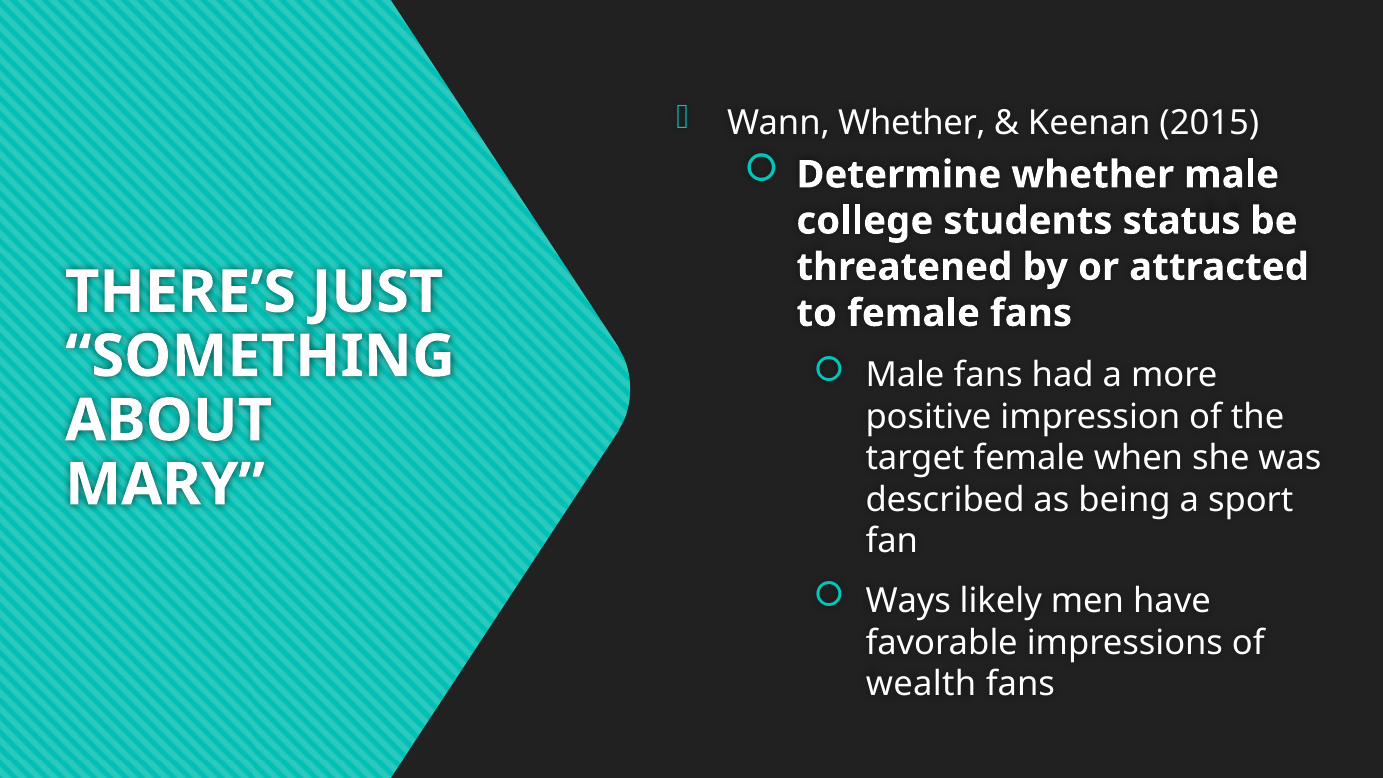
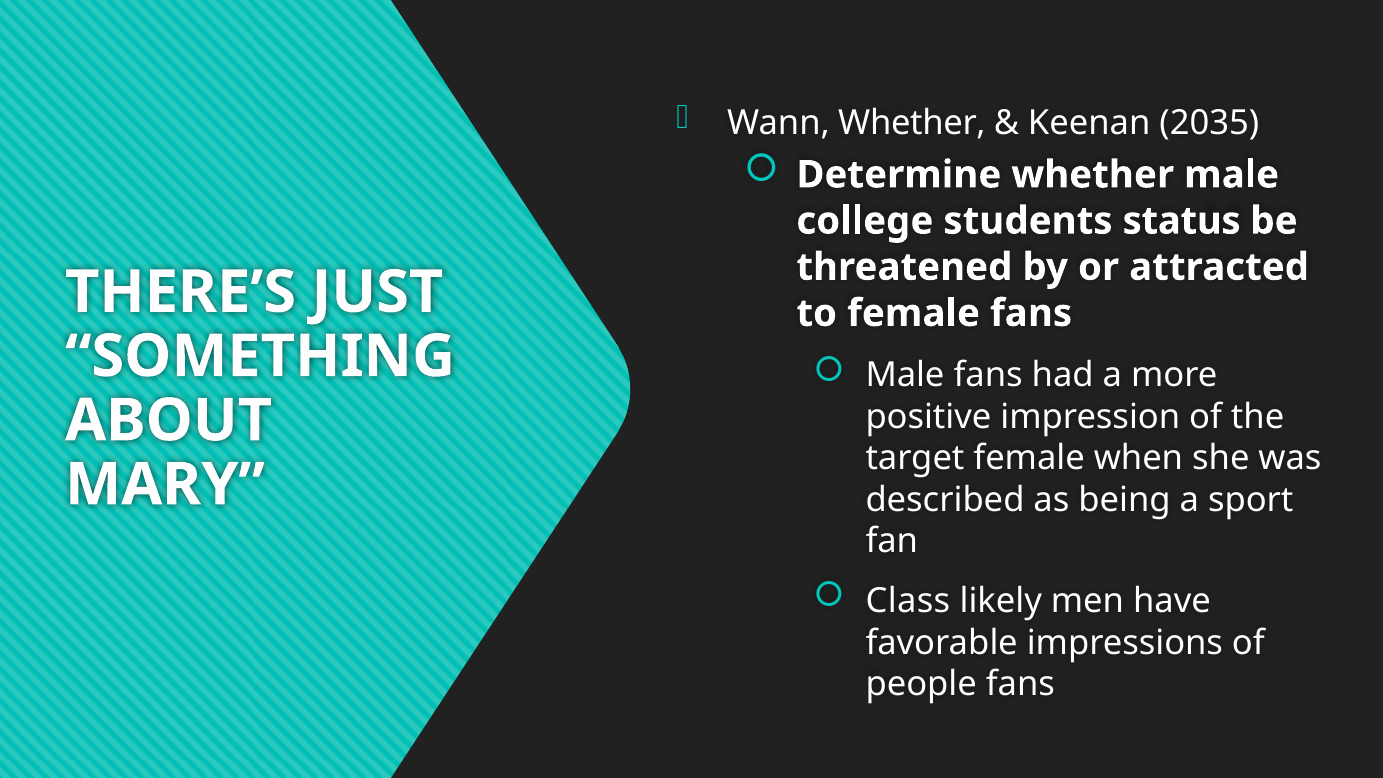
2015: 2015 -> 2035 (1209, 123)
Ways: Ways -> Class (908, 601)
wealth: wealth -> people (921, 684)
